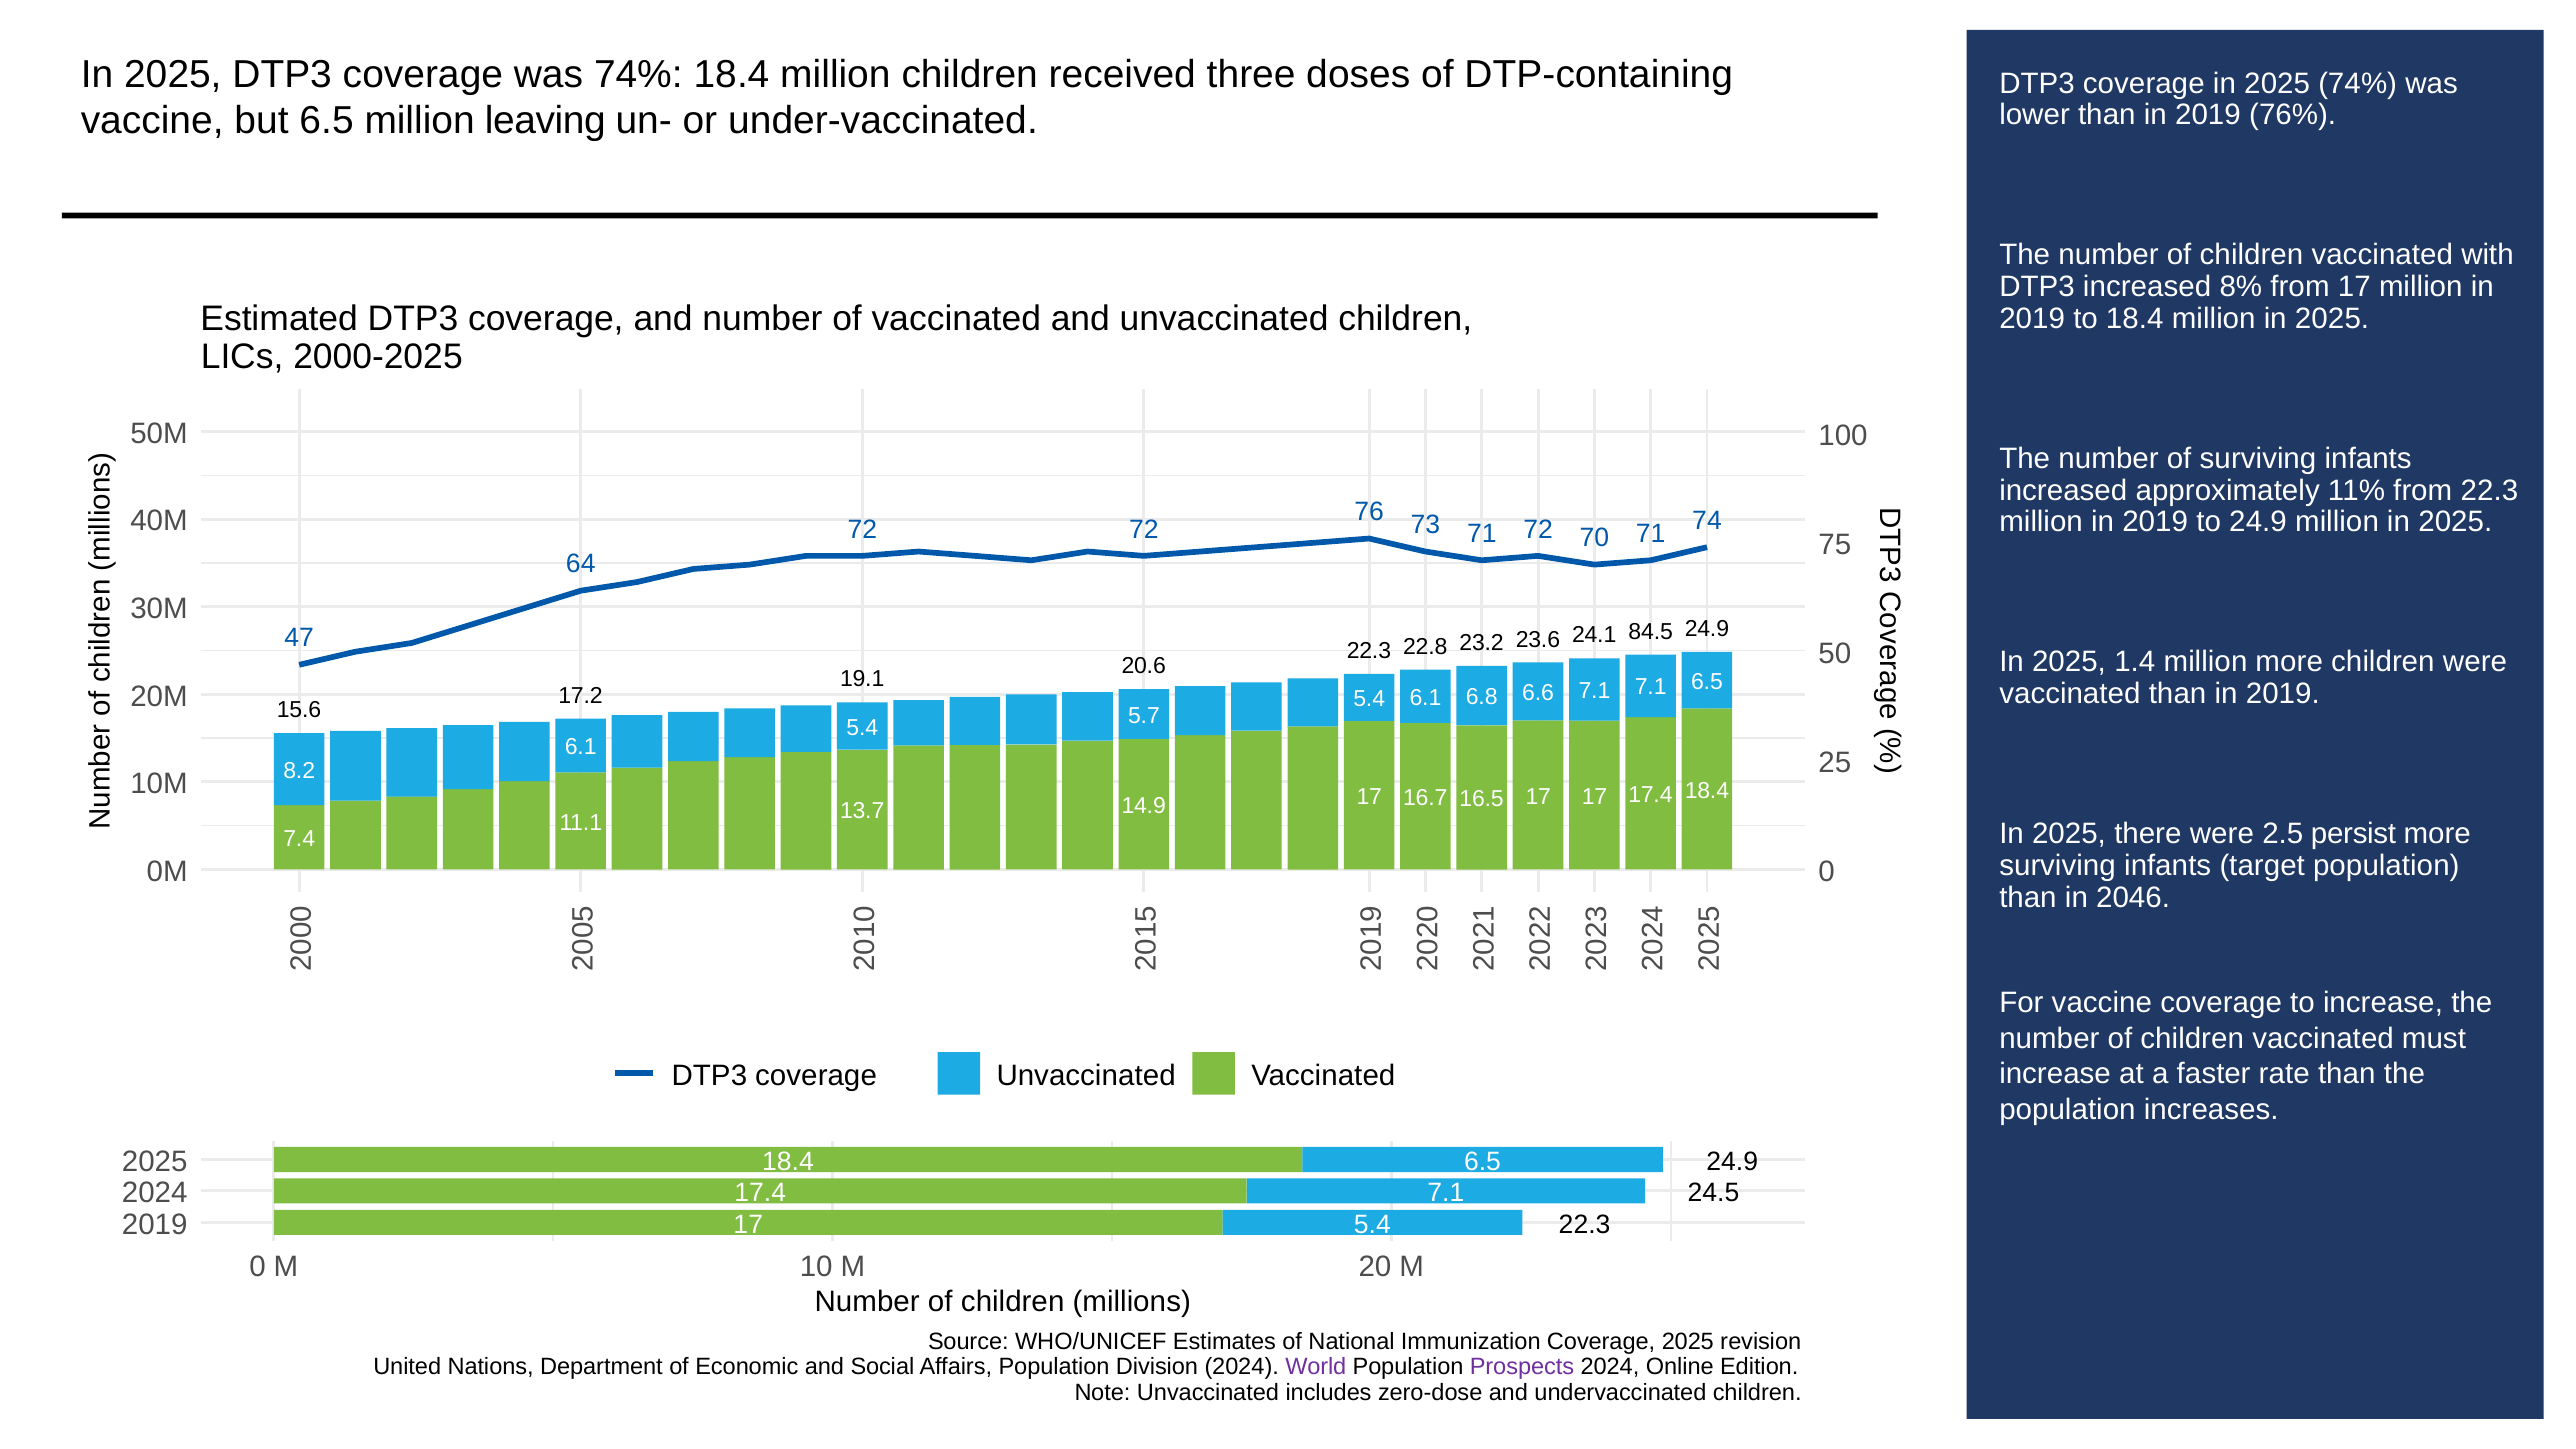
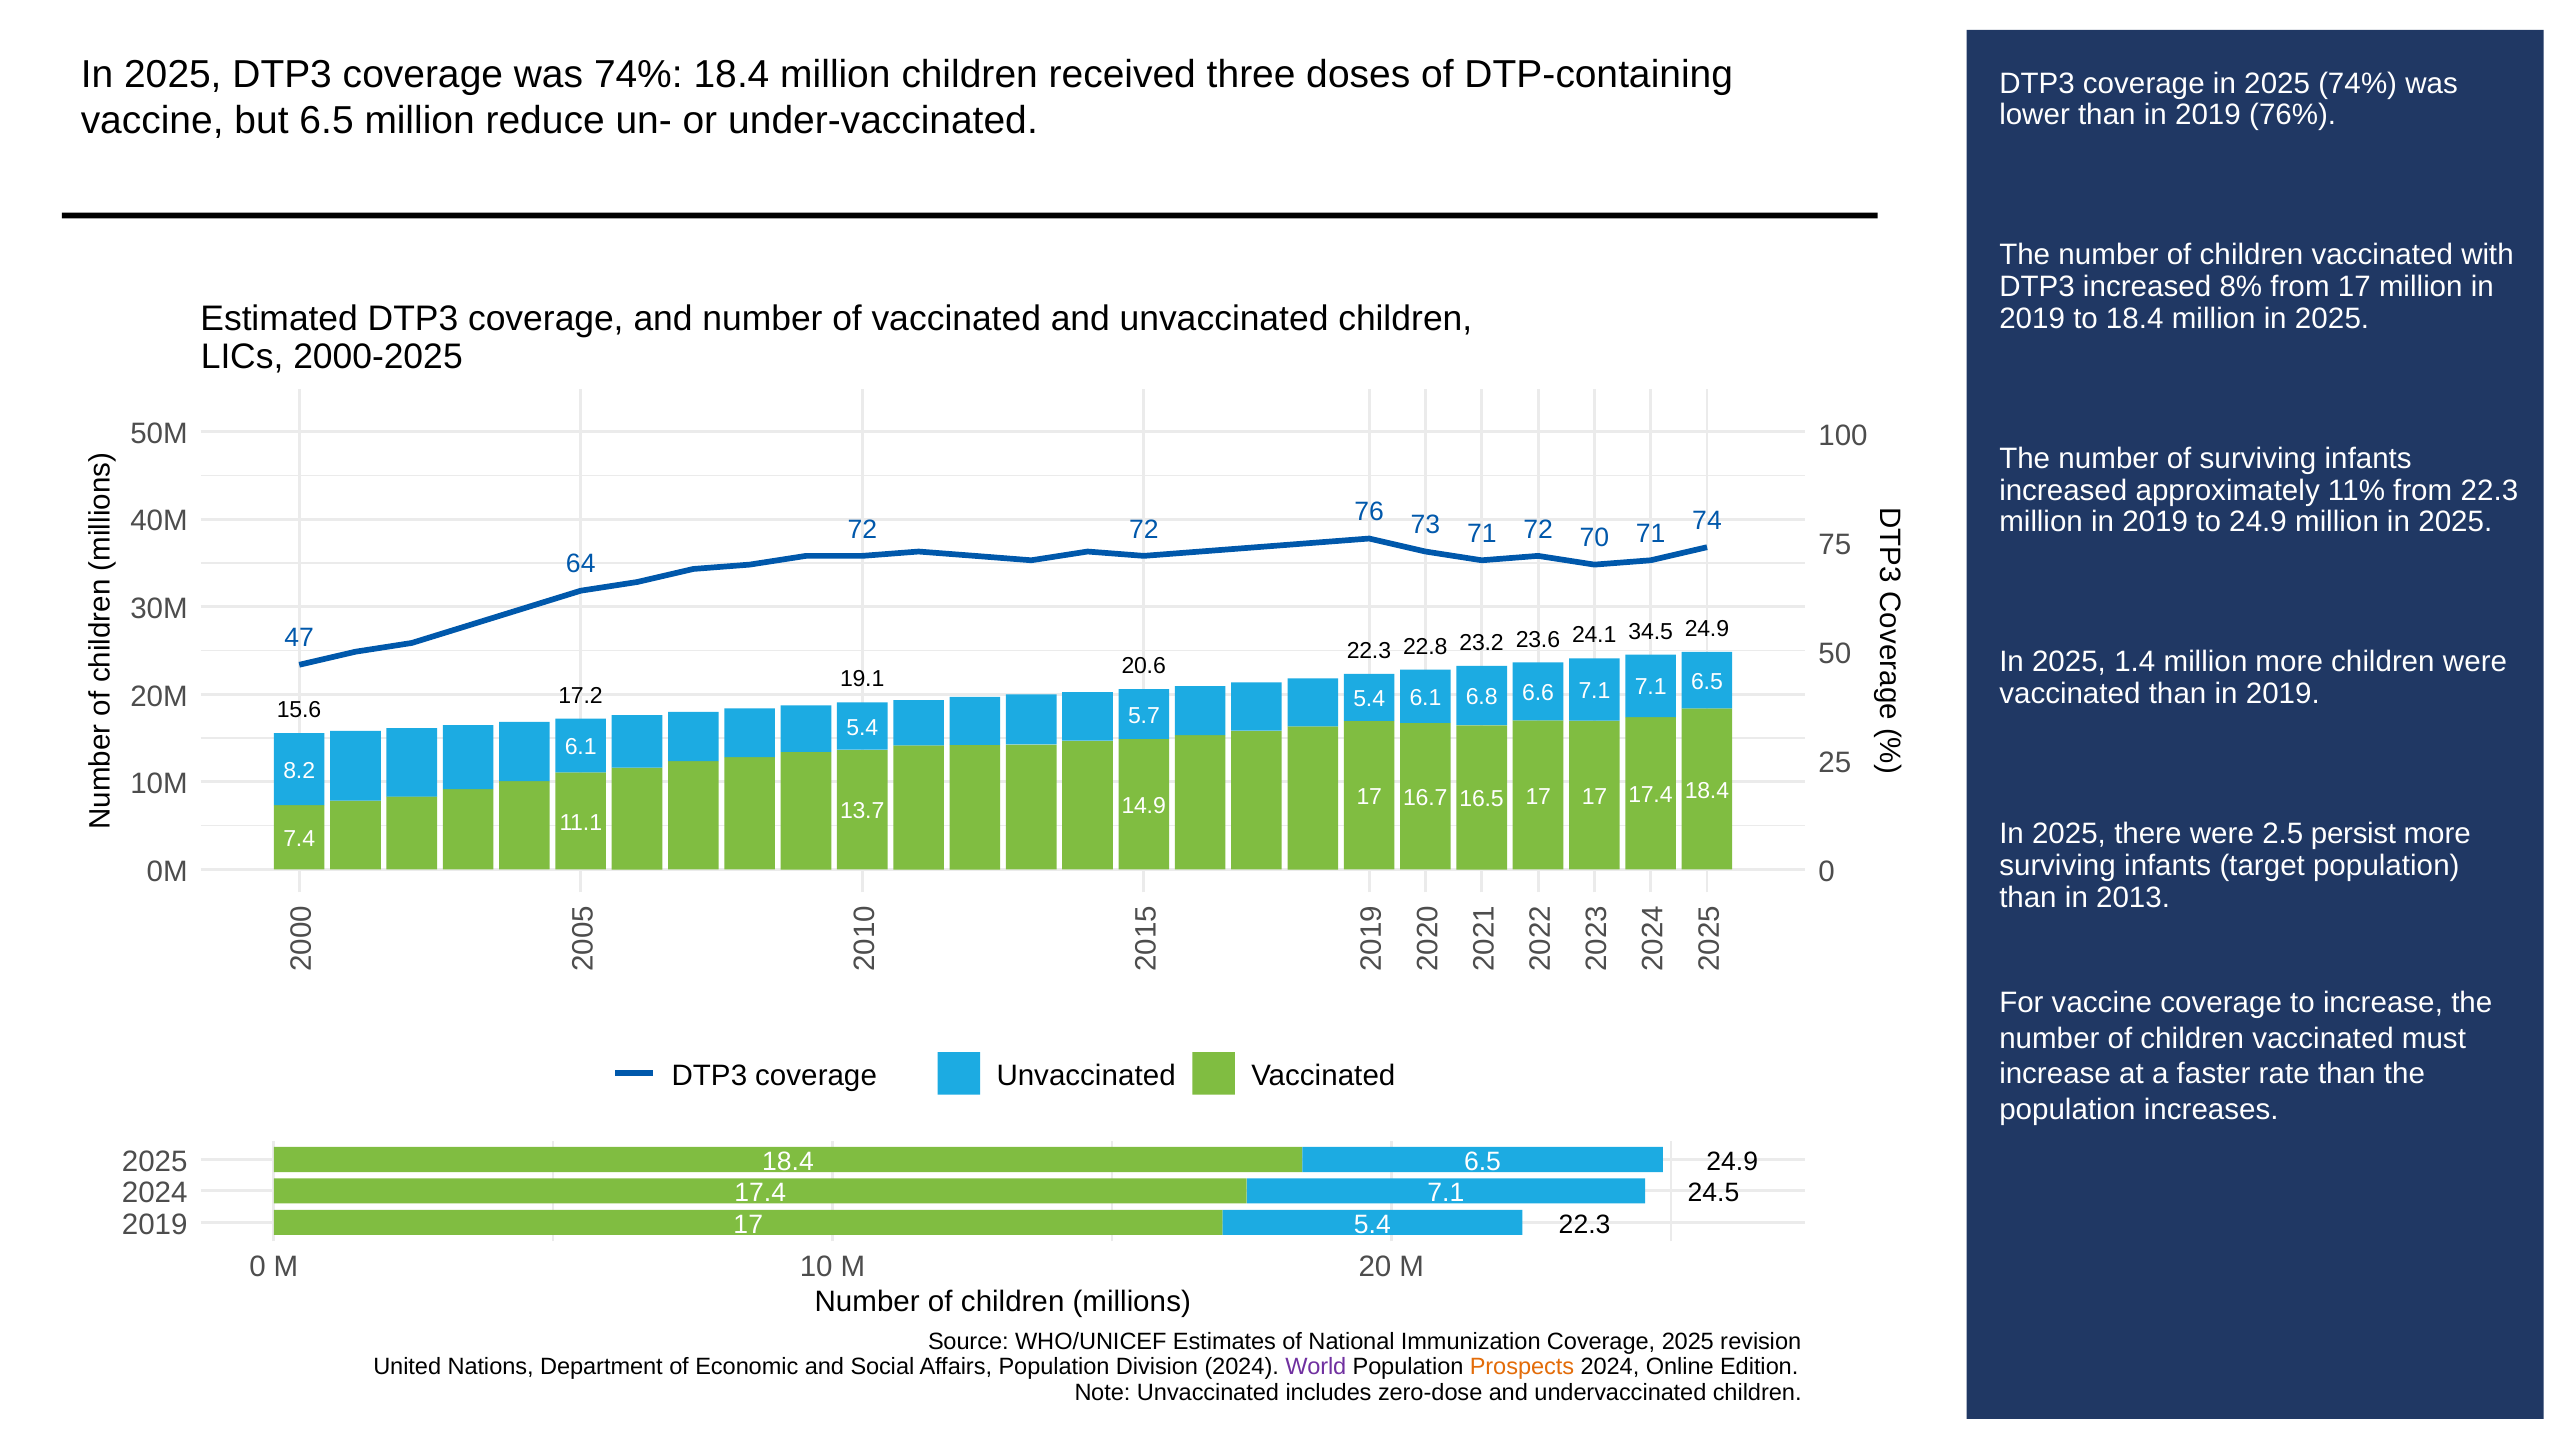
leaving: leaving -> reduce (545, 121)
84.5: 84.5 -> 34.5 (1651, 632)
2046: 2046 -> 2013 (2133, 897)
Prospects colour: purple -> orange (1522, 1367)
